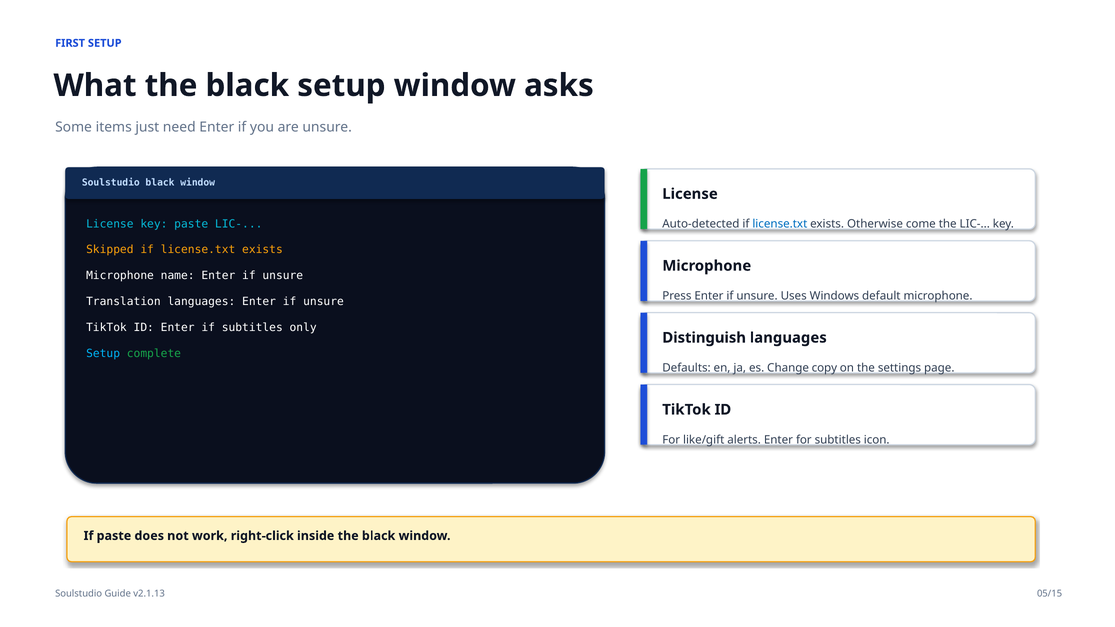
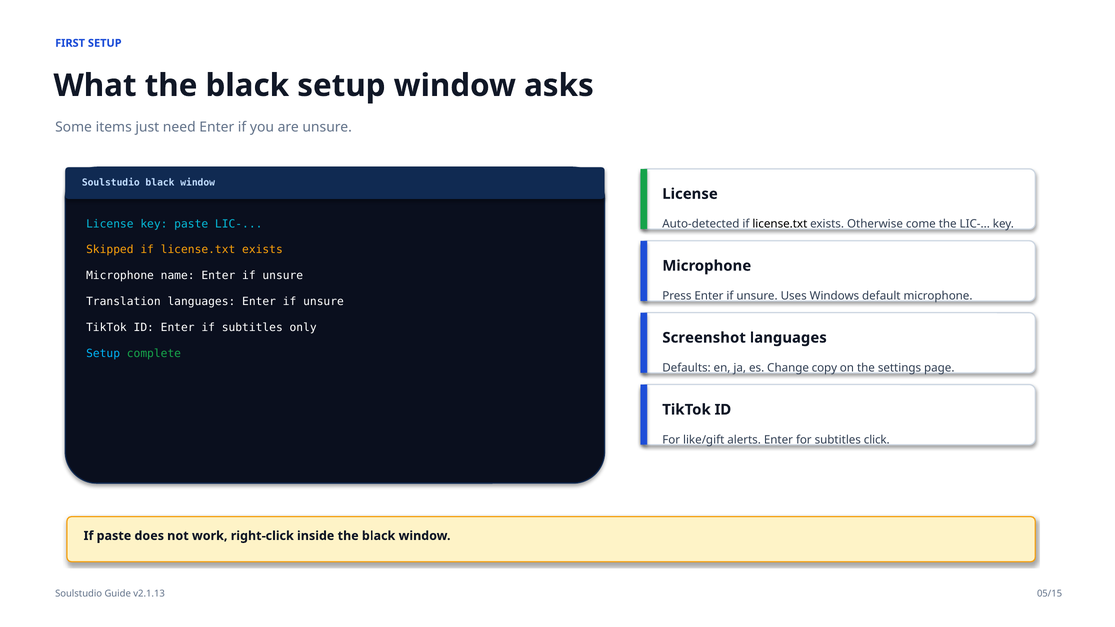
license.txt colour: blue -> black (780, 224)
Distinguish: Distinguish -> Screenshot (704, 338)
icon: icon -> click (877, 440)
